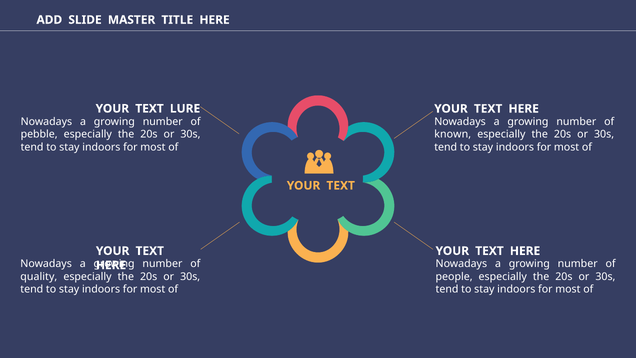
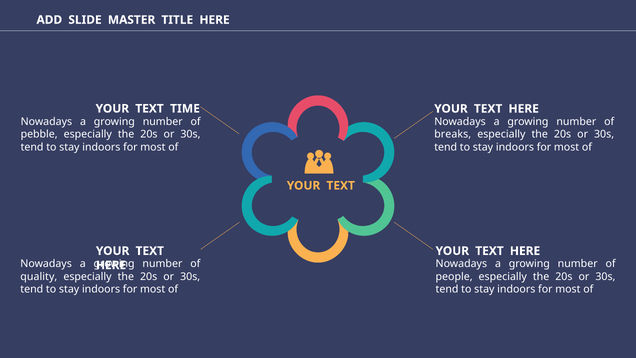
LURE: LURE -> TIME (185, 109)
known: known -> breaks (453, 134)
